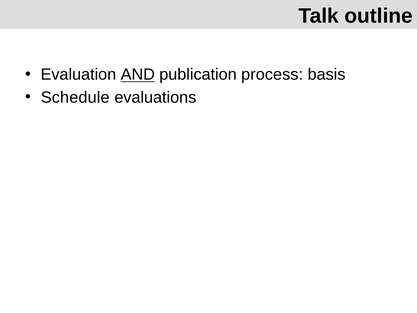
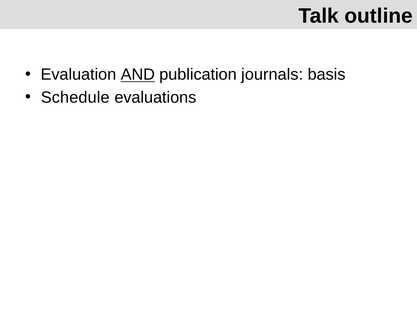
process: process -> journals (272, 75)
